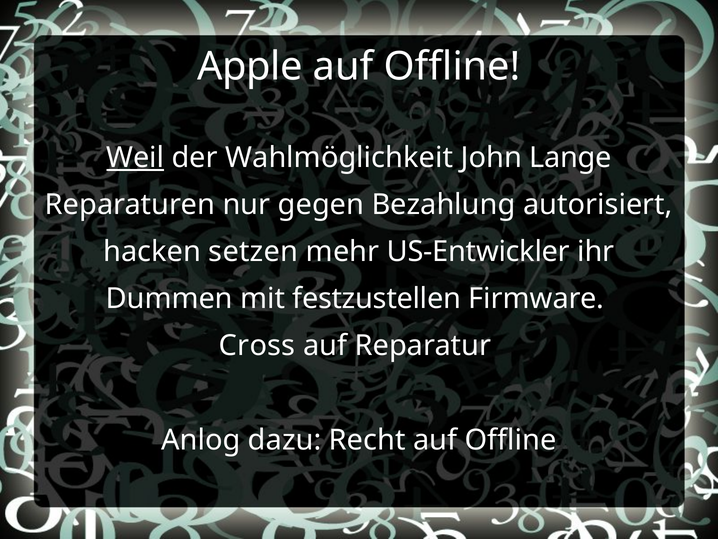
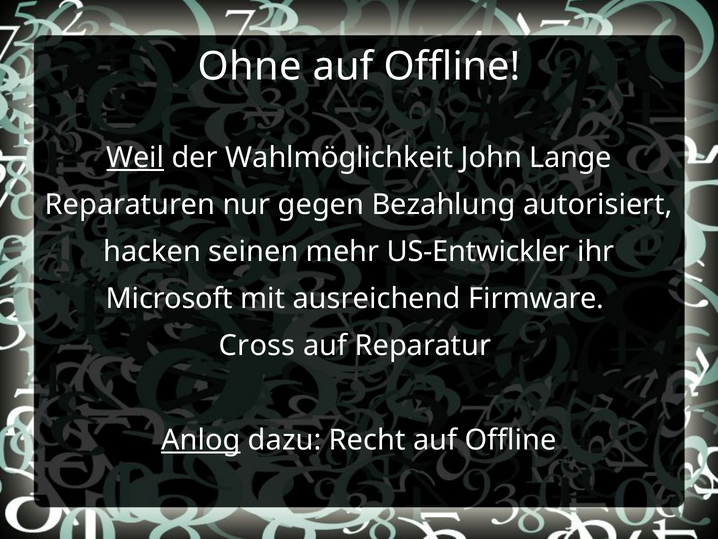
Apple: Apple -> Ohne (250, 67)
setzen: setzen -> seinen (253, 252)
Dummen: Dummen -> Microsoft (169, 299)
festzustellen: festzustellen -> ausreichend (377, 299)
Anlog underline: none -> present (201, 440)
